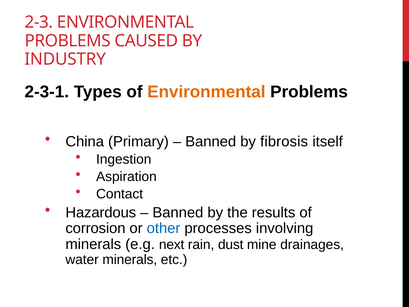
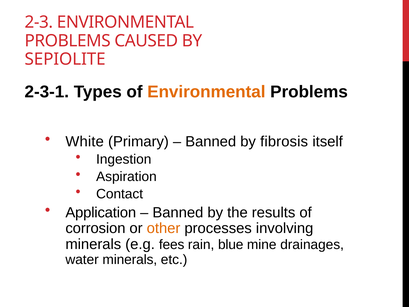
INDUSTRY: INDUSTRY -> SEPIOLITE (65, 59)
China: China -> White (85, 141)
Hazardous: Hazardous -> Application (101, 212)
other colour: blue -> orange (164, 228)
next: next -> fees (172, 245)
dust: dust -> blue (231, 245)
